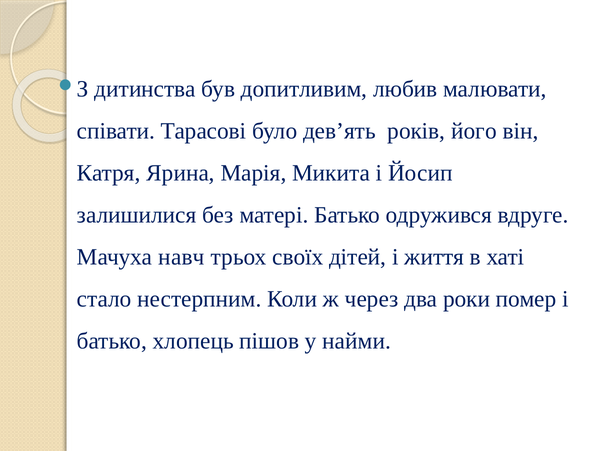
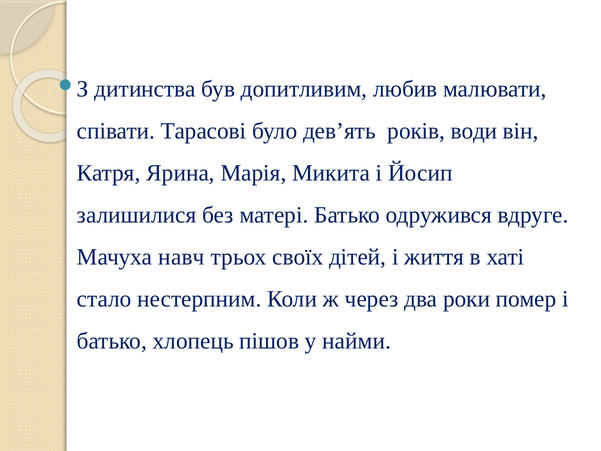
його: його -> води (474, 131)
